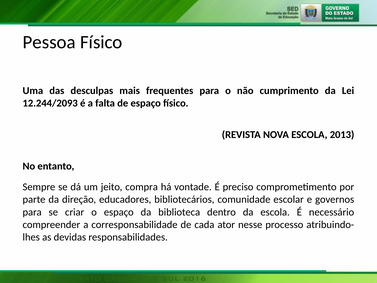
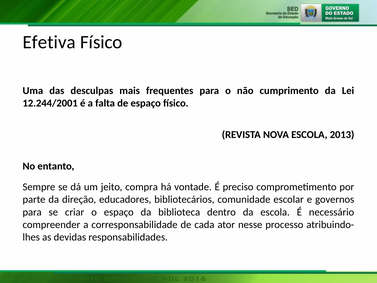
Pessoa: Pessoa -> Efetiva (49, 42)
12.244/2093: 12.244/2093 -> 12.244/2001 (50, 103)
